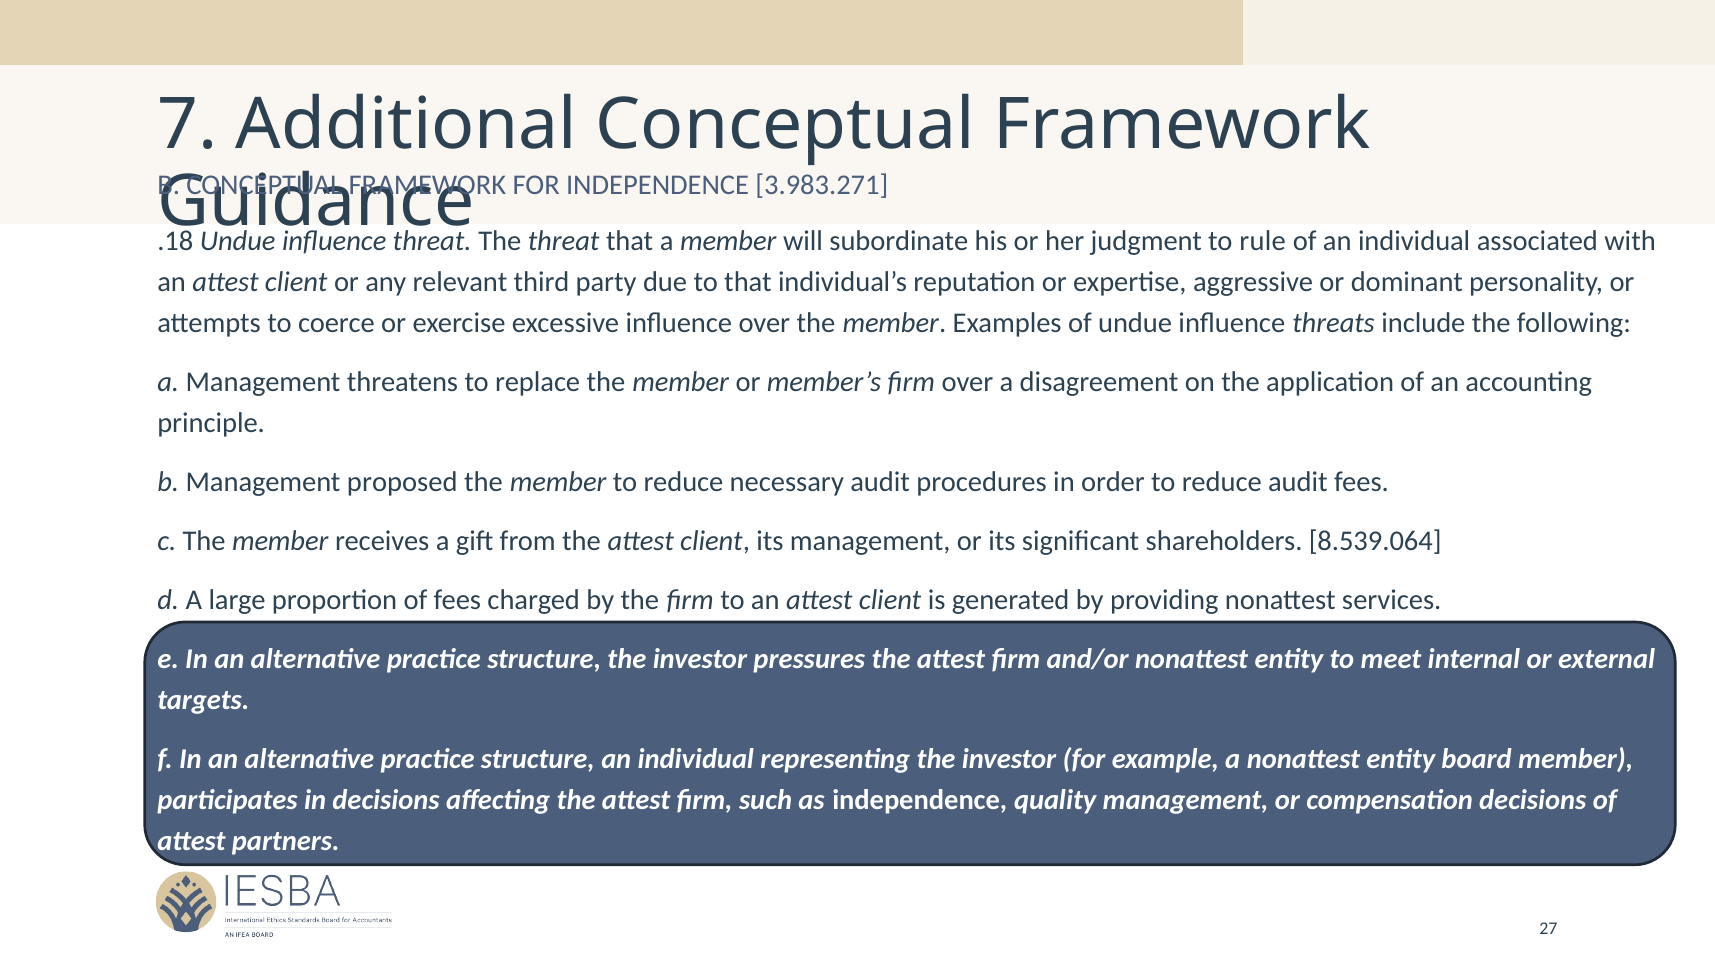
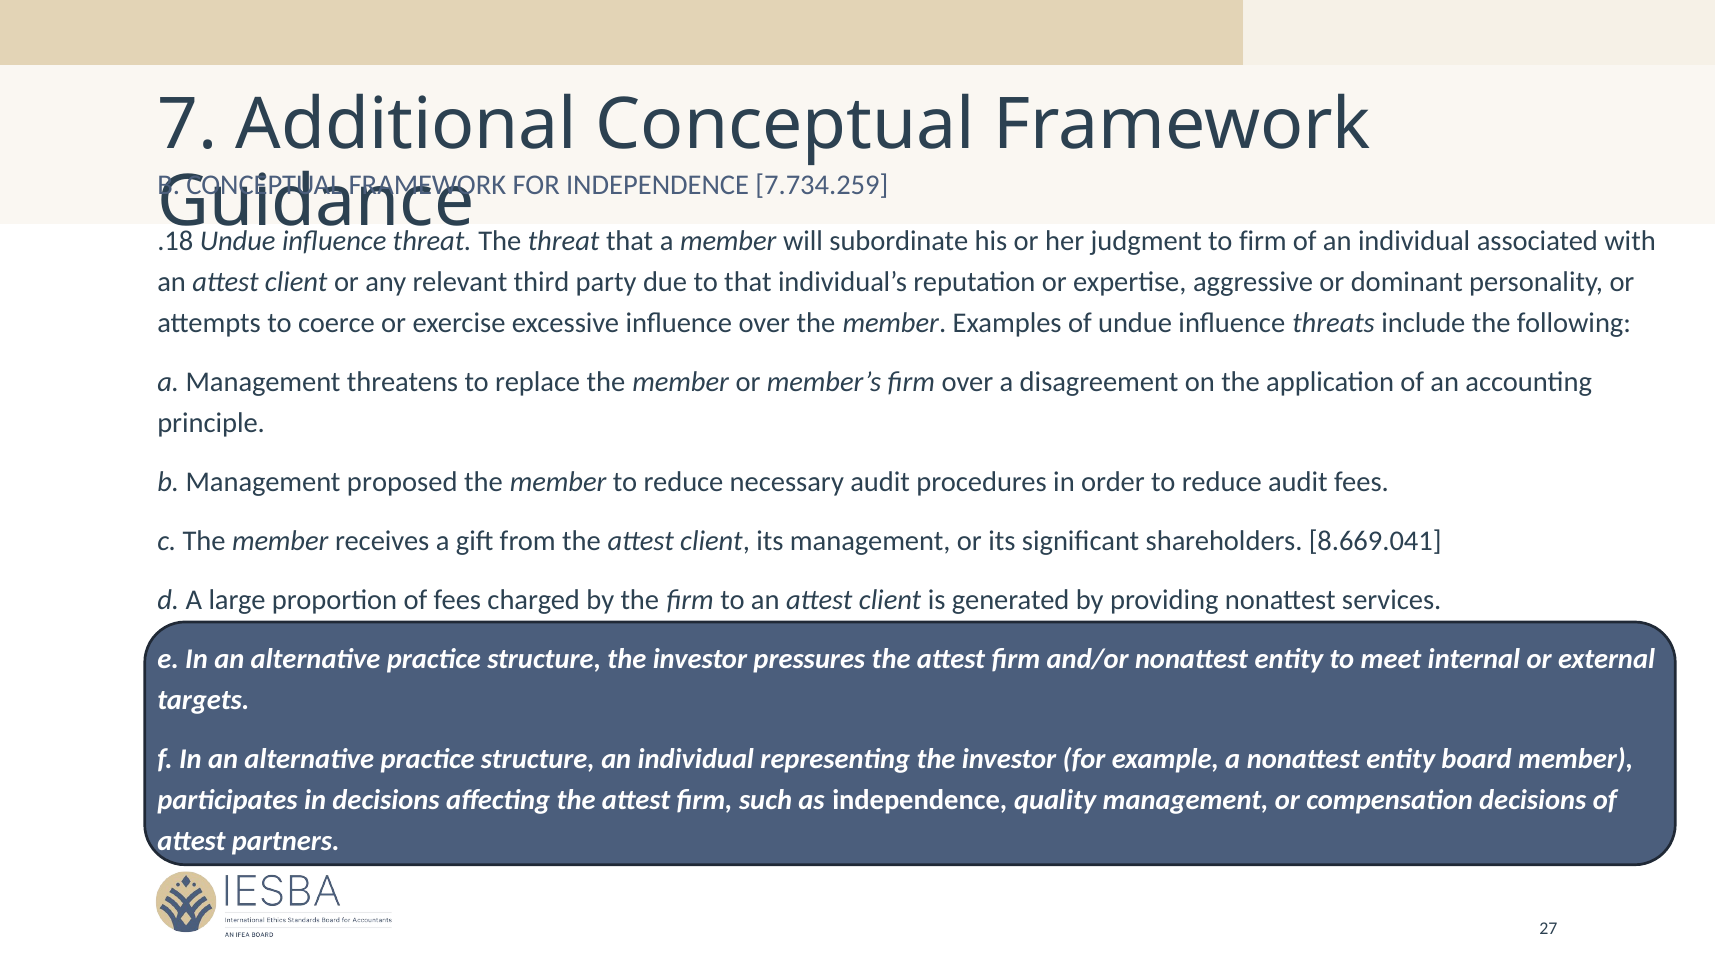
3.983.271: 3.983.271 -> 7.734.259 (822, 185)
to rule: rule -> firm (1263, 241)
8.539.064: 8.539.064 -> 8.669.041 (1375, 541)
